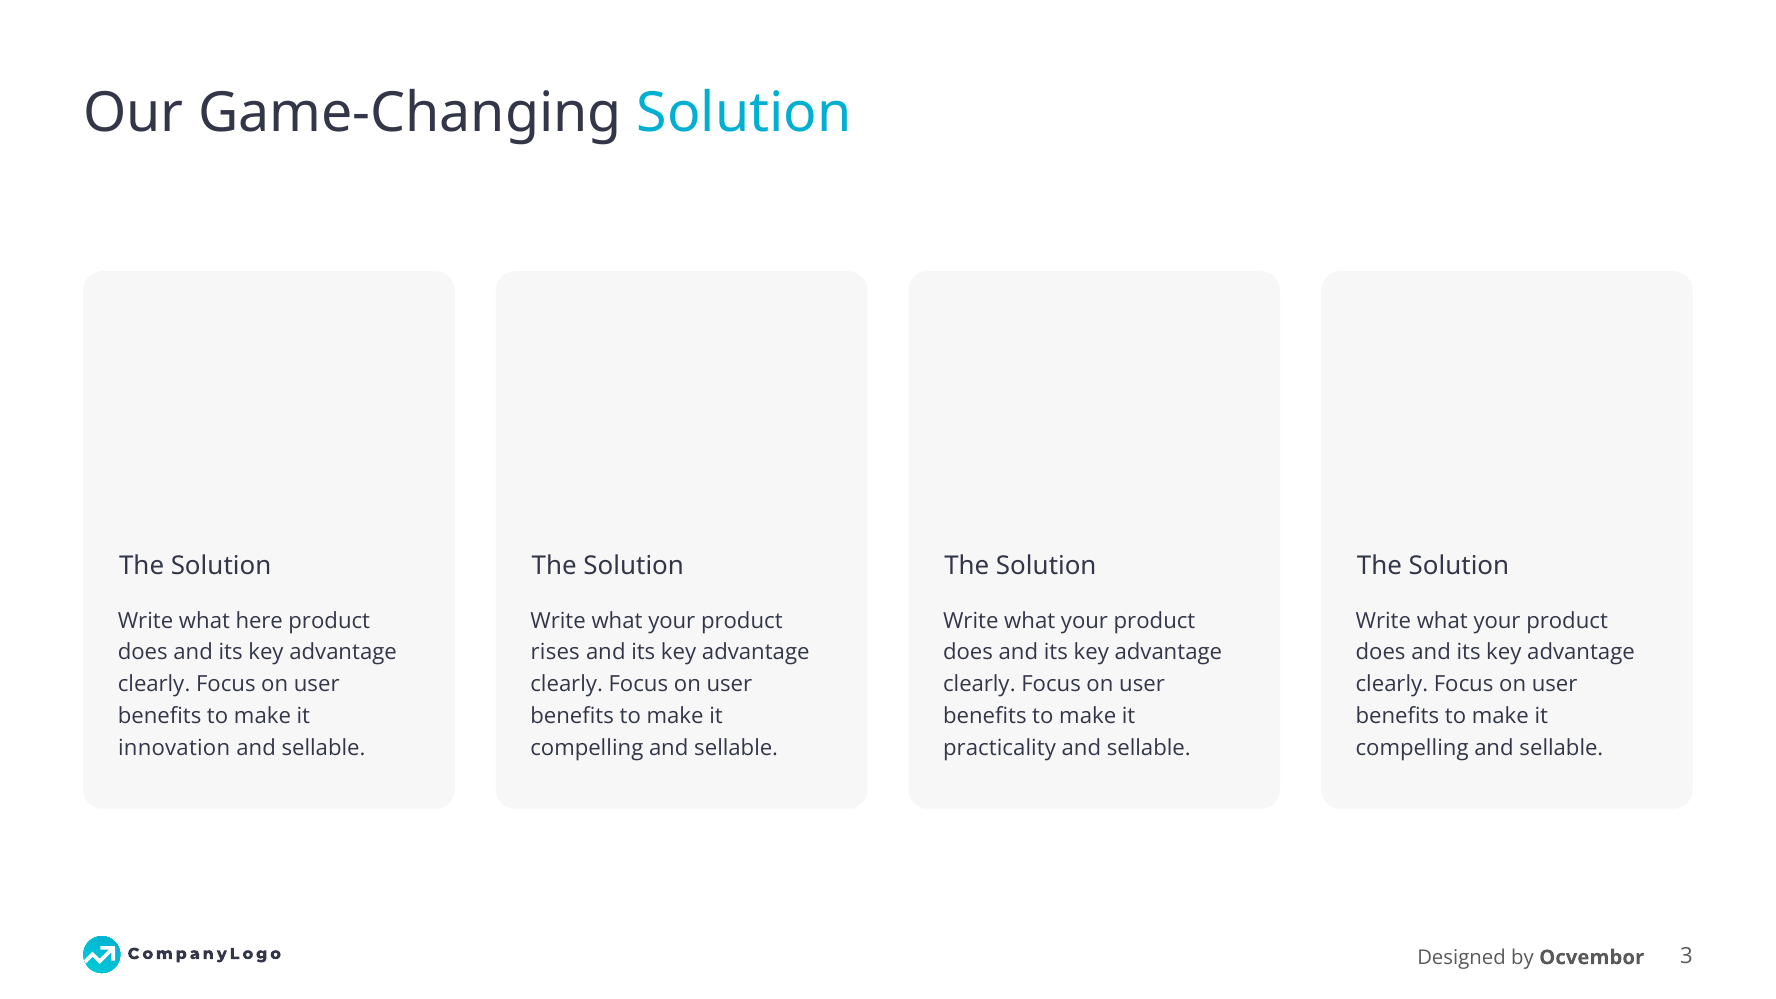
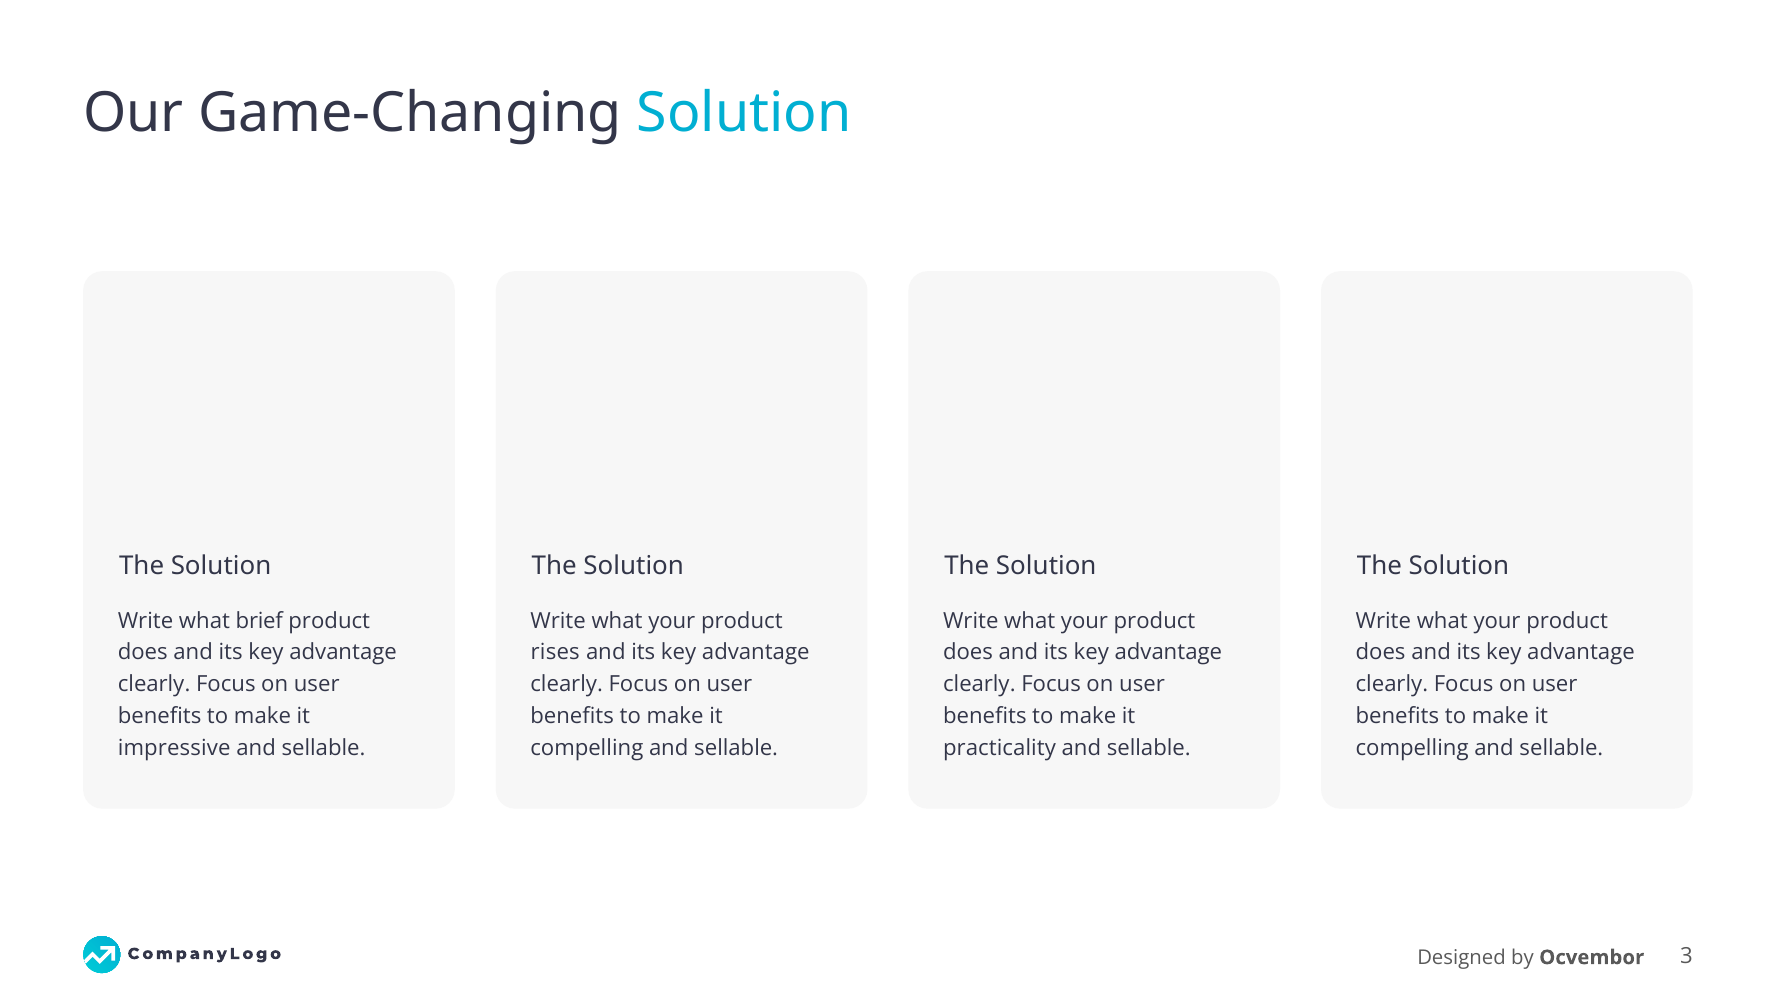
here: here -> brief (259, 621)
innovation: innovation -> impressive (174, 748)
